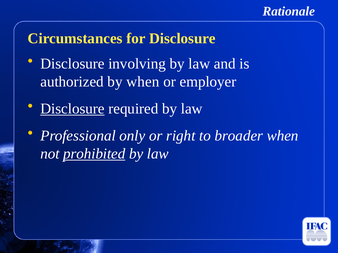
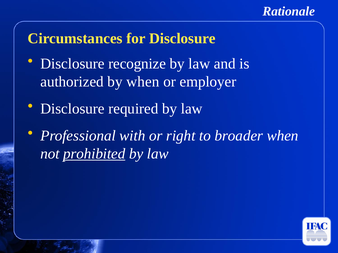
involving: involving -> recognize (137, 64)
Disclosure underline: present -> none (72, 109)
only: only -> with (132, 136)
